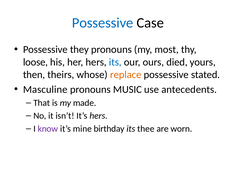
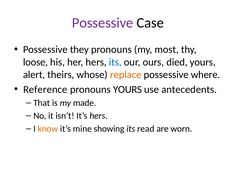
Possessive colour: blue -> purple (103, 23)
then: then -> alert (34, 75)
stated: stated -> where (206, 75)
Masculine: Masculine -> Reference (45, 89)
pronouns MUSIC: MUSIC -> YOURS (127, 89)
know colour: purple -> orange (48, 129)
birthday: birthday -> showing (109, 129)
thee: thee -> read (146, 129)
